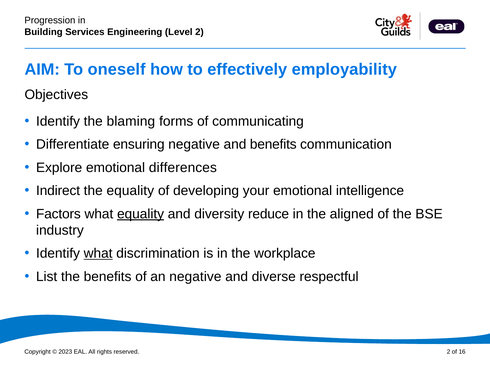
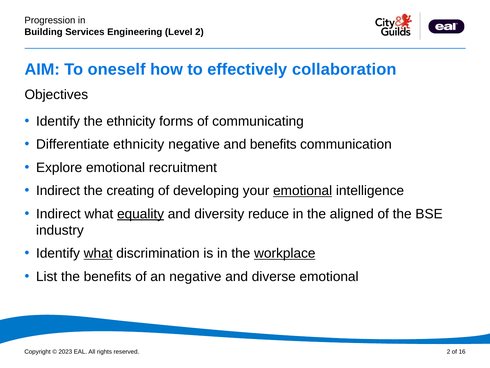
employability: employability -> collaboration (344, 69)
the blaming: blaming -> ethnicity (131, 121)
Differentiate ensuring: ensuring -> ethnicity (139, 144)
differences: differences -> recruitment (183, 167)
the equality: equality -> creating (130, 191)
emotional underline: none -> present (303, 191)
Factors: Factors -> Indirect (58, 214)
workplace underline: none -> present (285, 253)
diverse respectful: respectful -> emotional (329, 276)
